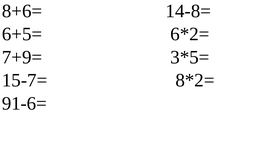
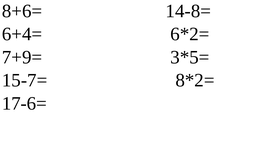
6+5=: 6+5= -> 6+4= (22, 34)
91-6=: 91-6= -> 17-6= (24, 104)
